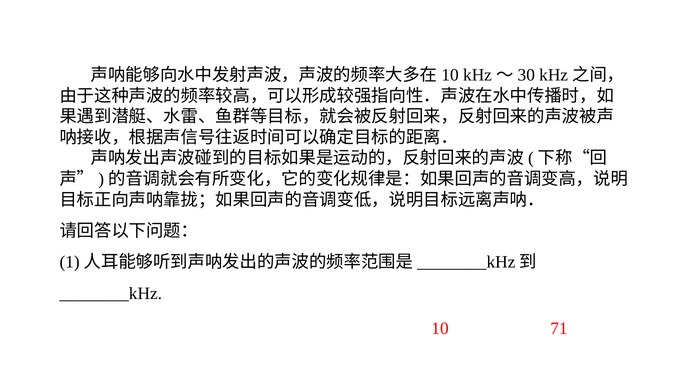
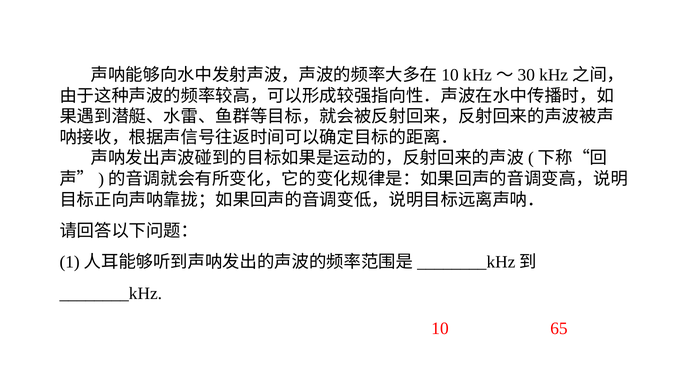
71: 71 -> 65 (559, 329)
